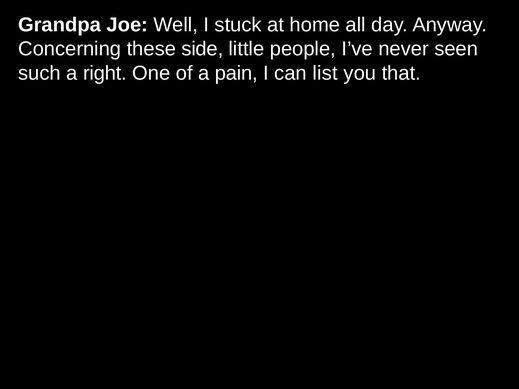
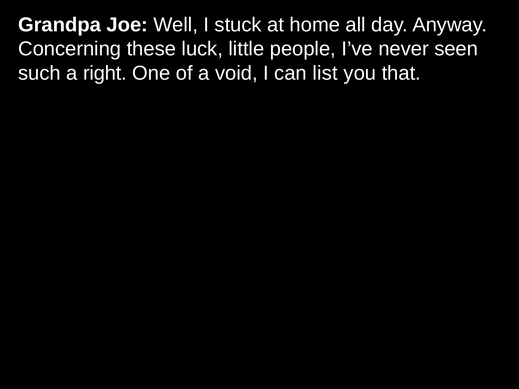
side: side -> luck (202, 49)
pain: pain -> void (236, 73)
